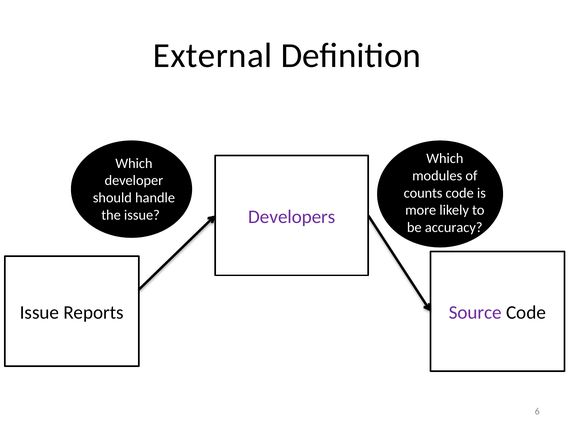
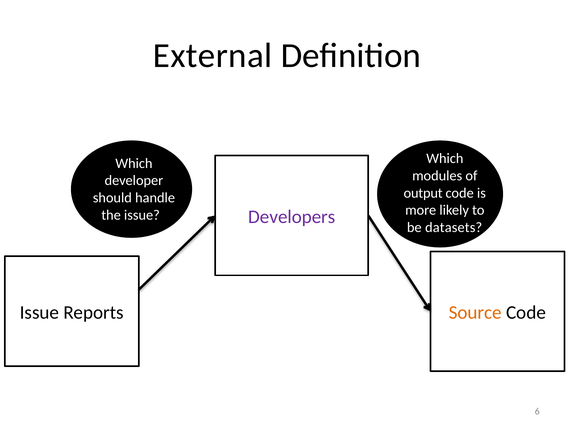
counts: counts -> output (423, 193)
accuracy: accuracy -> datasets (454, 227)
Source colour: purple -> orange (475, 312)
